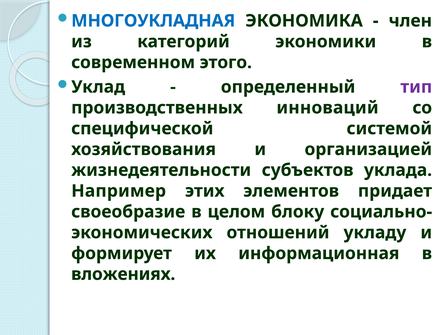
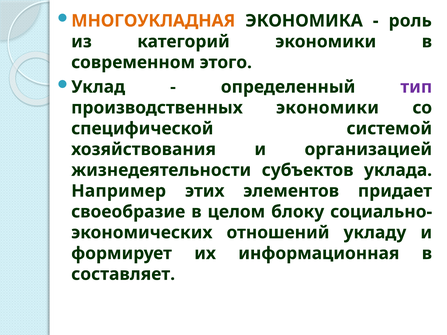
МНОГОУКЛАДНАЯ colour: blue -> orange (153, 21)
член: член -> роль (410, 21)
производственных инноваций: инноваций -> экономики (327, 108)
вложениях: вложениях -> составляет (123, 274)
